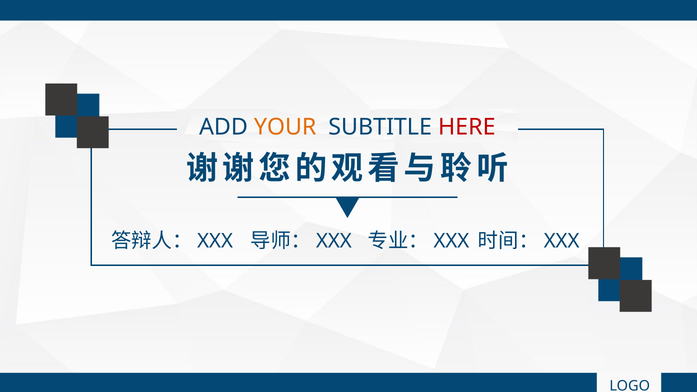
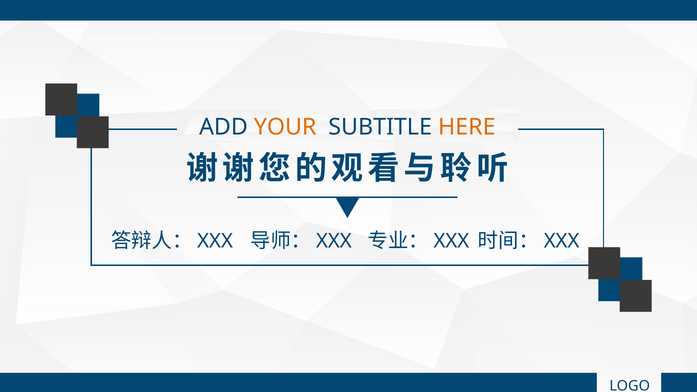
HERE colour: red -> orange (467, 127)
